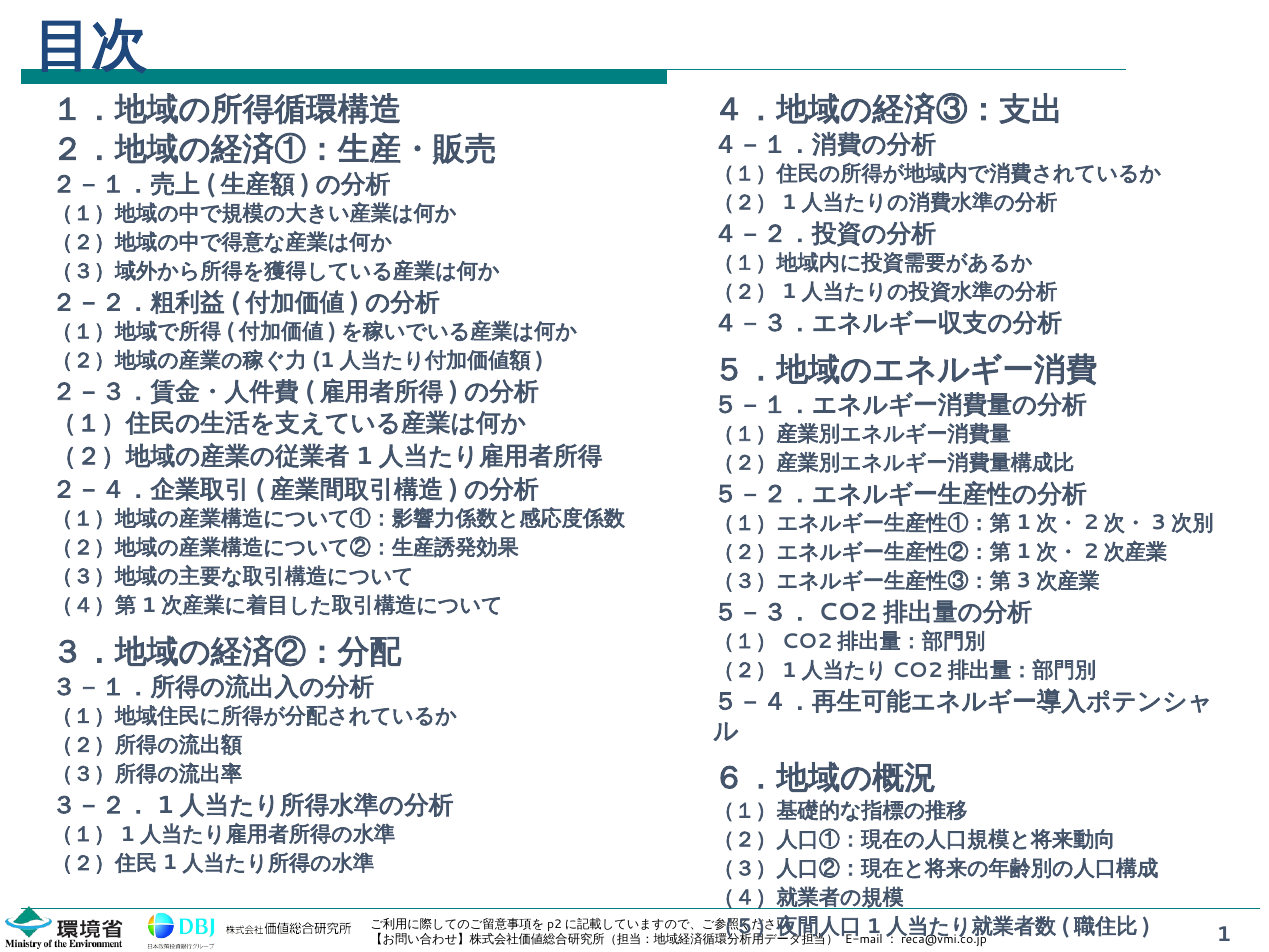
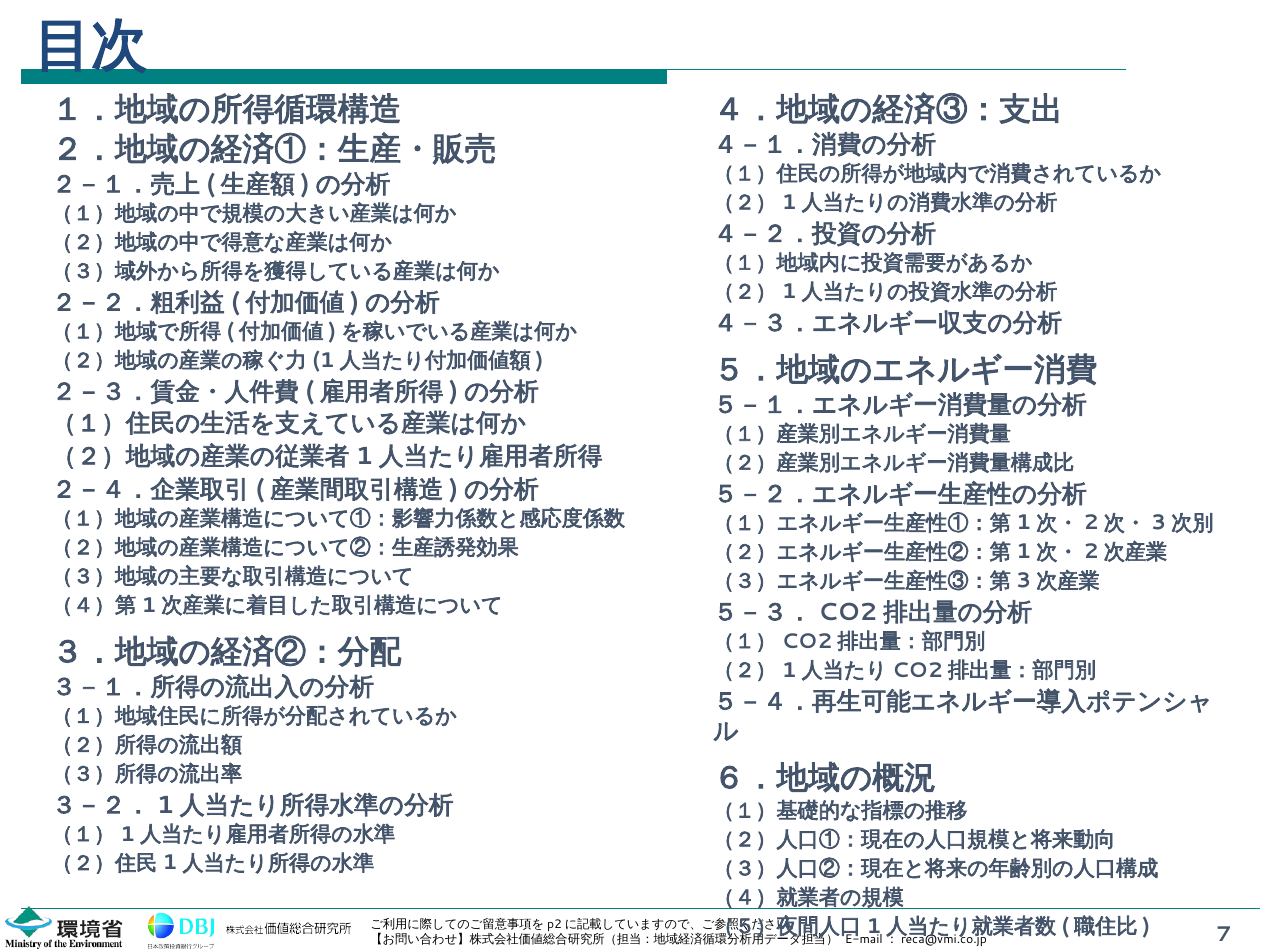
1: 1 -> 7 (1224, 934)
